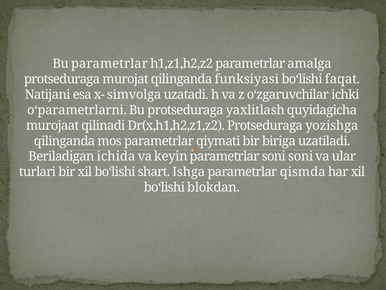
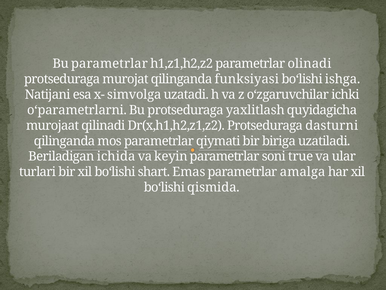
amalga: amalga -> olinadi (309, 64)
faqat: faqat -> ishga (343, 79)
yozishga: yozishga -> dasturni (332, 125)
soni soni: soni -> true (301, 156)
Ishga: Ishga -> Emas (189, 172)
qismda: qismda -> amalga (303, 172)
blokdan: blokdan -> qismida (213, 187)
